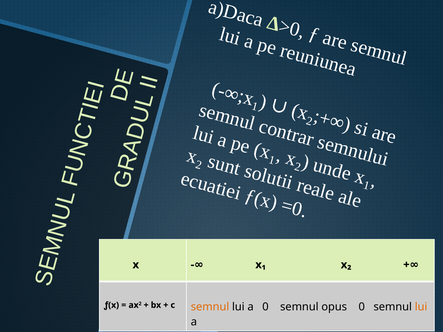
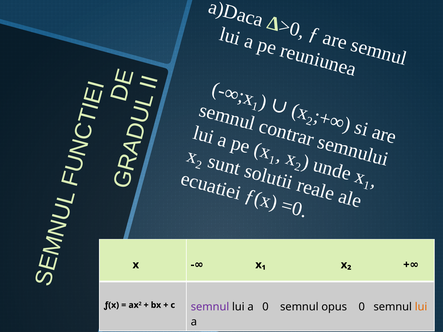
semnul colour: orange -> purple (210, 307)
